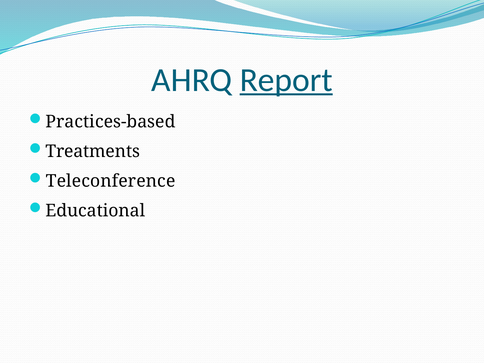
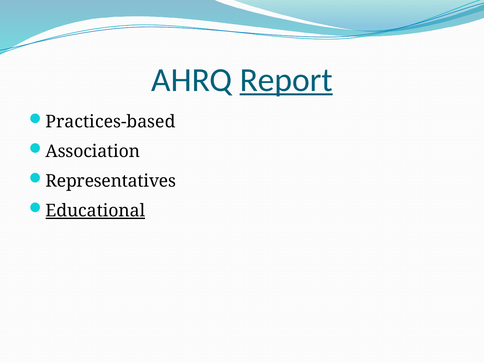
Treatments: Treatments -> Association (93, 151)
Teleconference: Teleconference -> Representatives (111, 181)
Educational underline: none -> present (95, 211)
